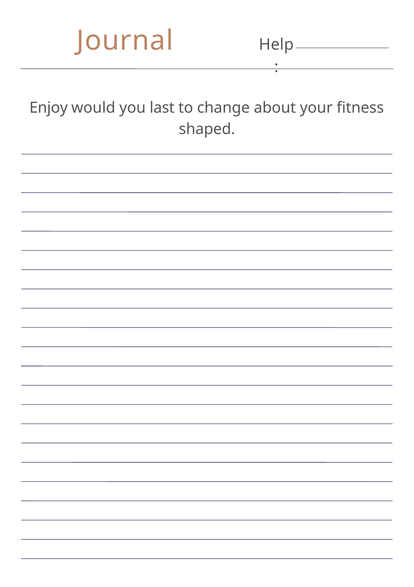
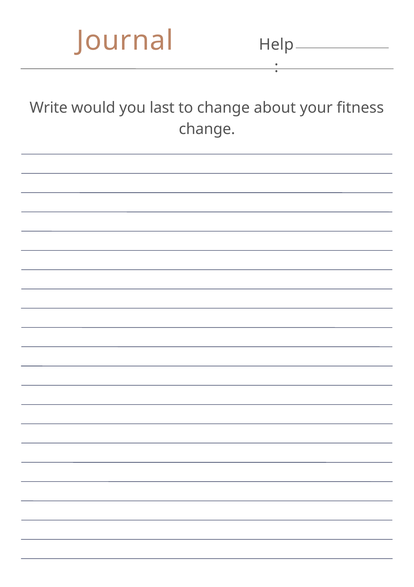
Enjoy: Enjoy -> Write (49, 107)
shaped: shaped -> change (207, 129)
